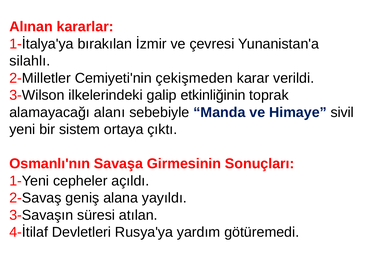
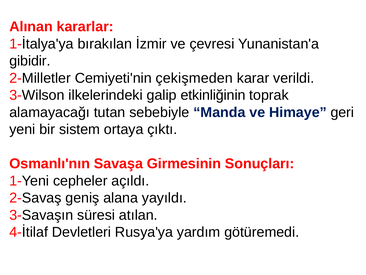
silahlı: silahlı -> gibidir (30, 61)
alanı: alanı -> tutan (110, 112)
sivil: sivil -> geri (342, 112)
